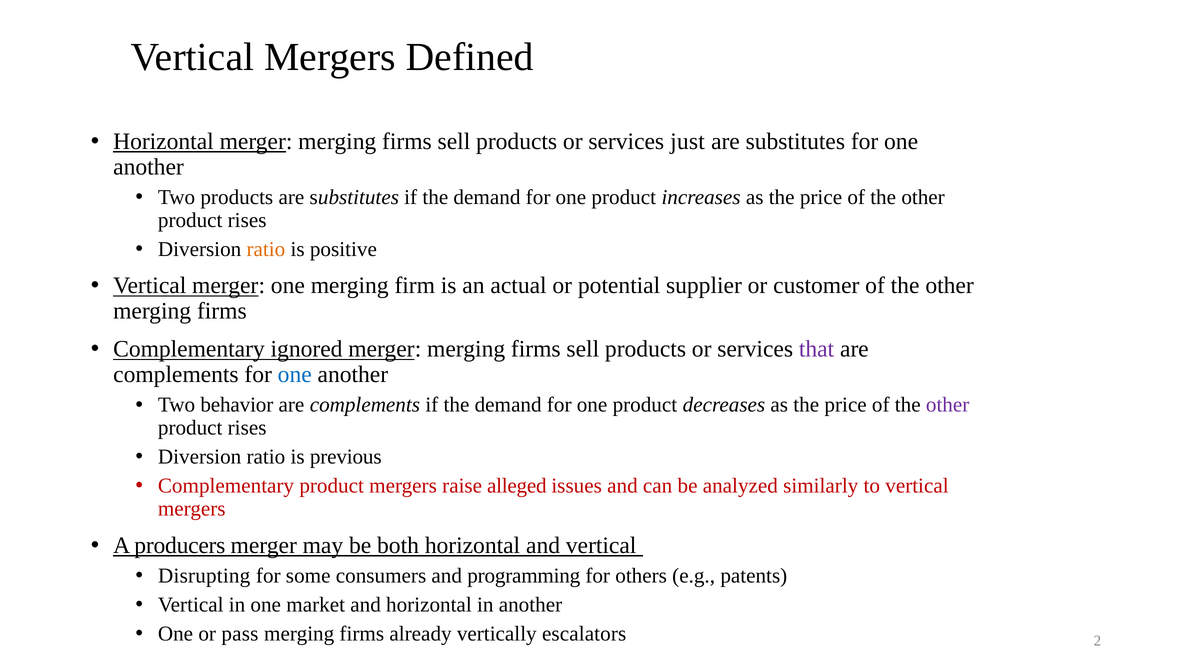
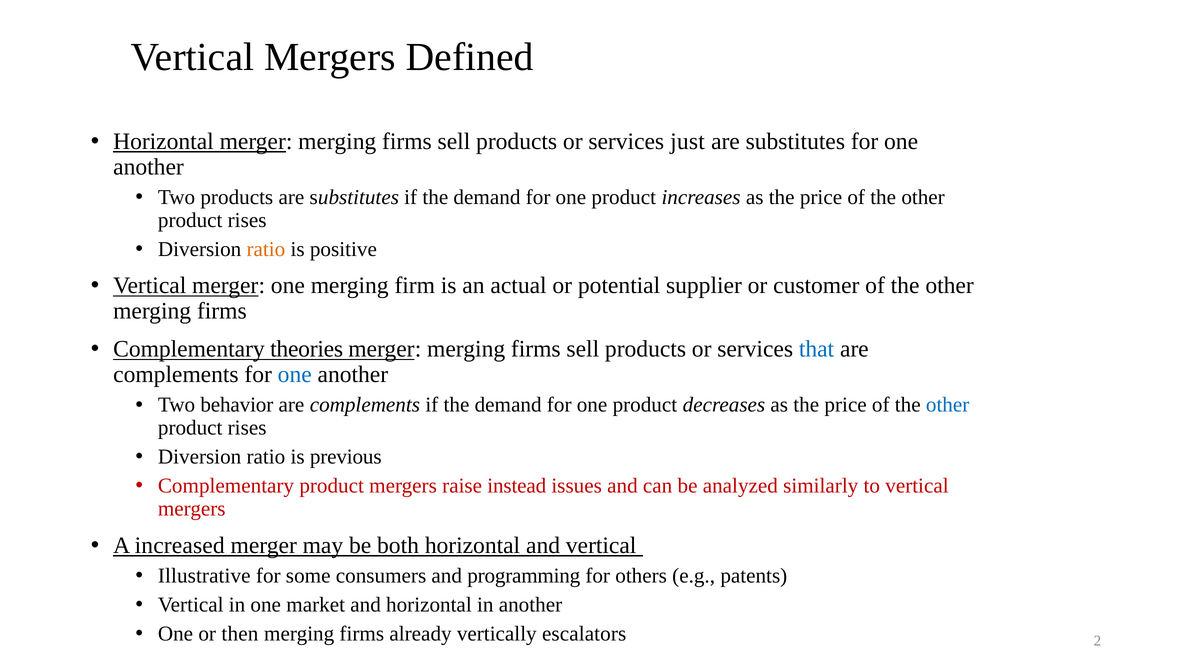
ignored: ignored -> theories (307, 349)
that colour: purple -> blue (817, 349)
other colour: purple -> blue (948, 405)
alleged: alleged -> instead (517, 485)
producers: producers -> increased (180, 545)
Disrupting: Disrupting -> Illustrative (204, 575)
pass: pass -> then (240, 633)
